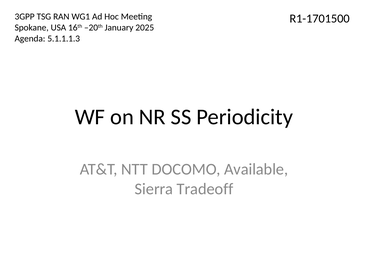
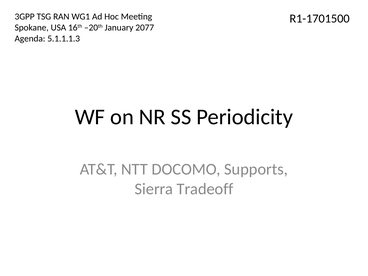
2025: 2025 -> 2077 (145, 28)
Available: Available -> Supports (256, 169)
